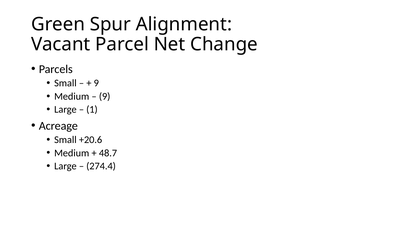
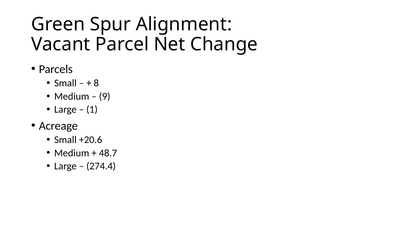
9: 9 -> 8 (96, 83)
